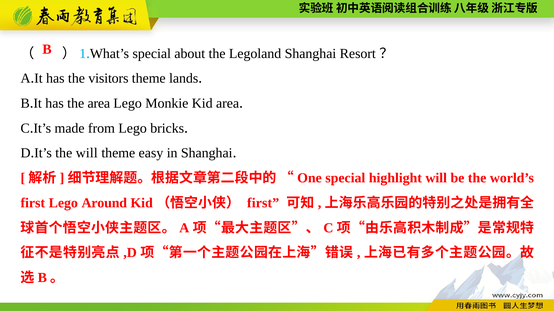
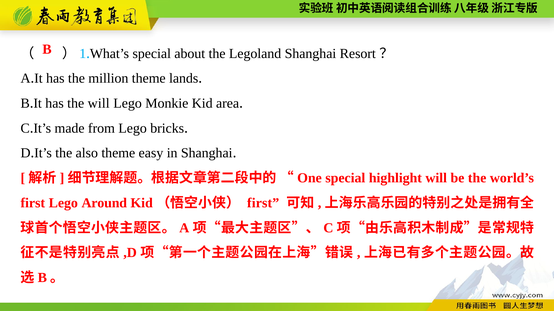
visitors: visitors -> million (108, 79)
the area: area -> will (99, 103)
the will: will -> also (87, 153)
